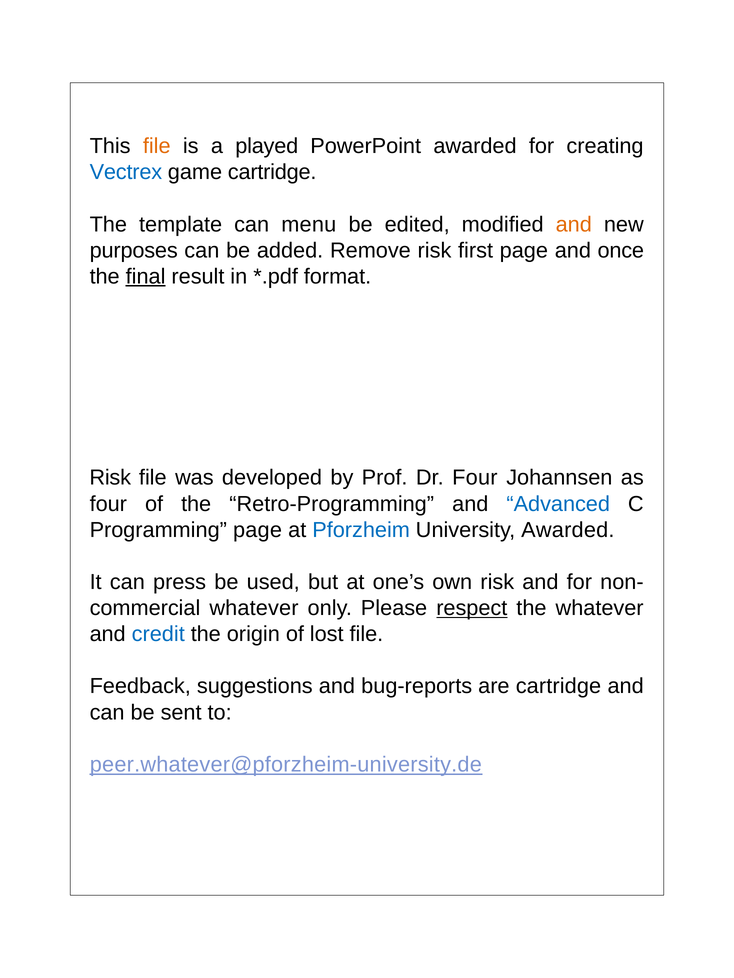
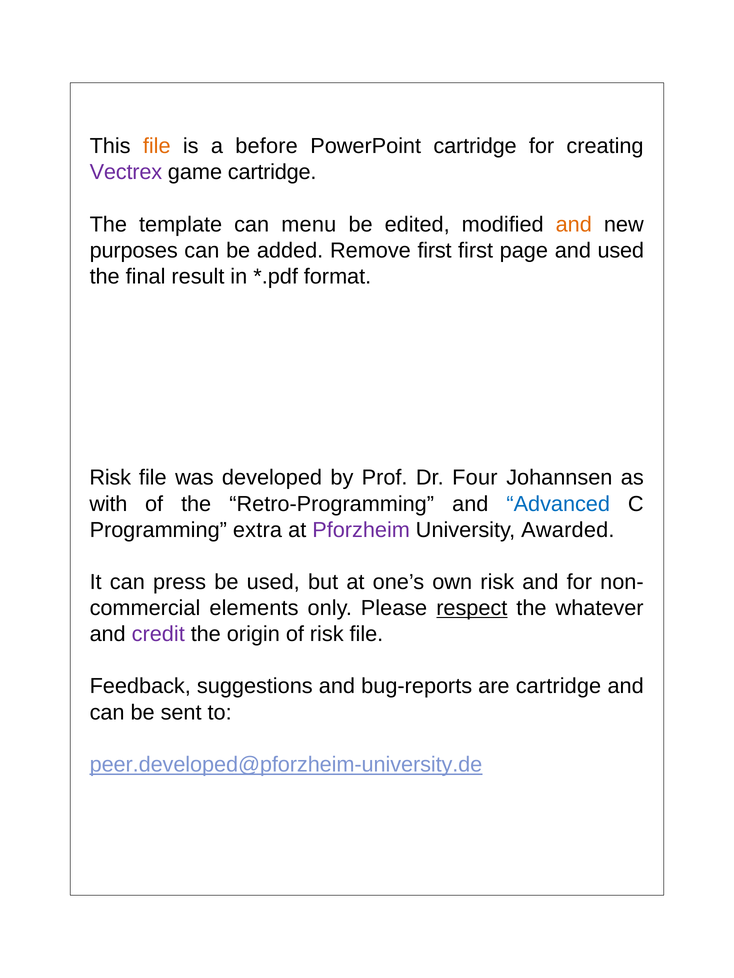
played: played -> before (267, 146)
PowerPoint awarded: awarded -> cartridge (475, 146)
Vectrex colour: blue -> purple (126, 172)
Remove risk: risk -> first (435, 251)
and once: once -> used (621, 251)
final underline: present -> none (146, 277)
four: four -> with (108, 504)
Programming page: page -> extra (257, 530)
Pforzheim colour: blue -> purple (361, 530)
whatever: whatever -> elements (254, 609)
credit colour: blue -> purple (158, 635)
of lost: lost -> risk (327, 635)
peer.whatever@pforzheim-university.de: peer.whatever@pforzheim-university.de -> peer.developed@pforzheim-university.de (286, 765)
